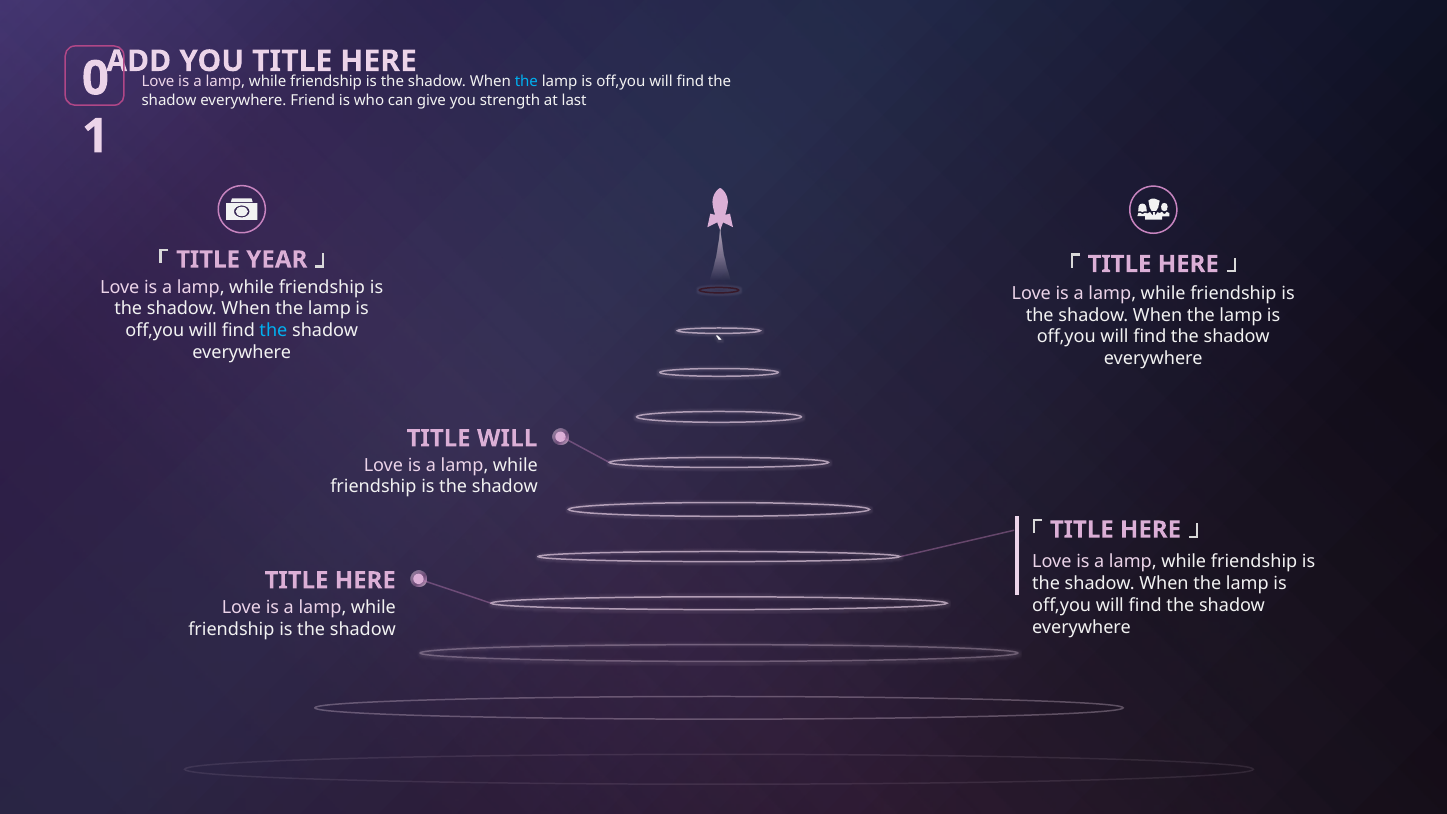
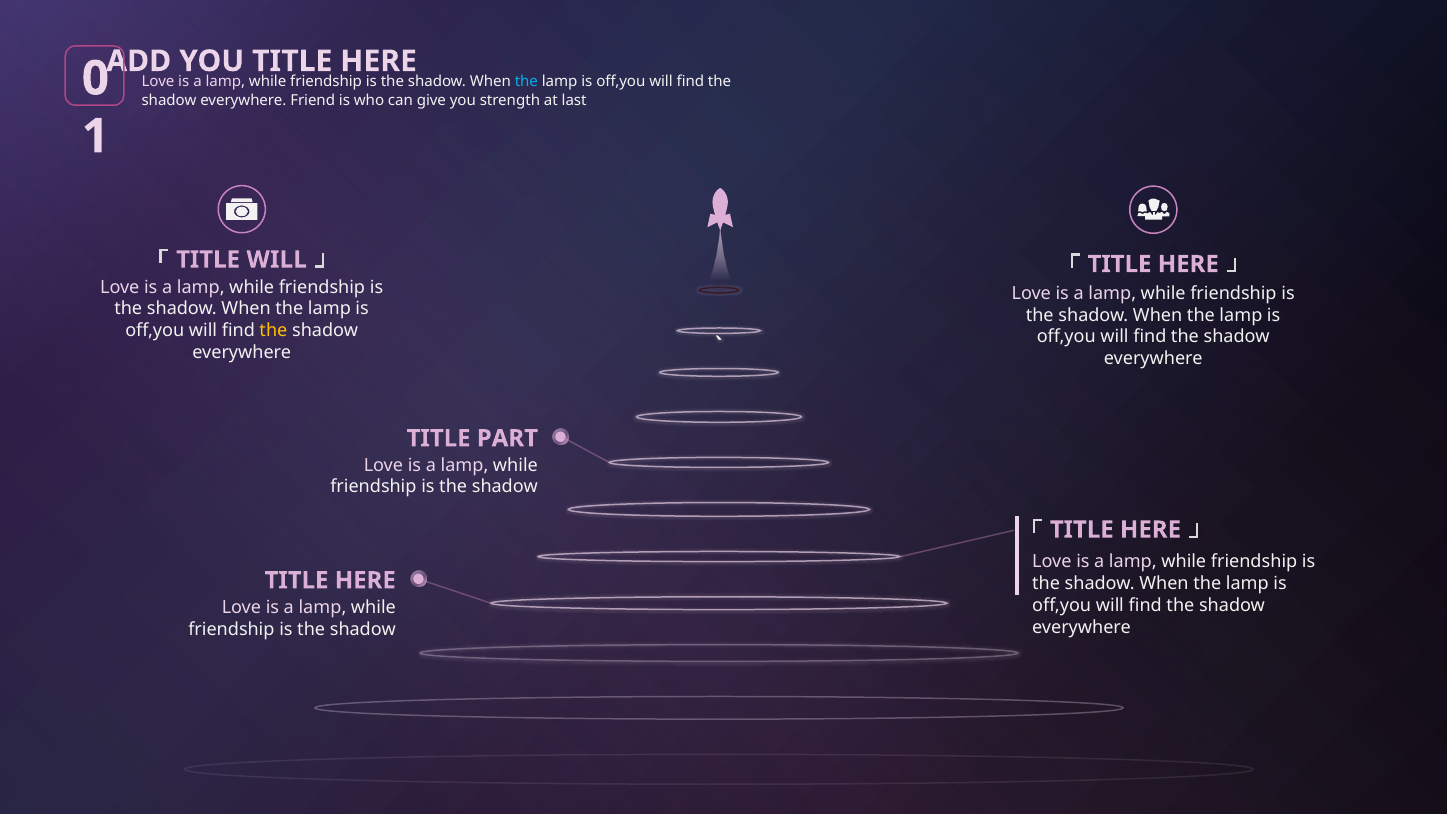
TITLE YEAR: YEAR -> WILL (277, 260)
the colour: light blue -> yellow (273, 330)
TITLE WILL: WILL -> PART (507, 438)
